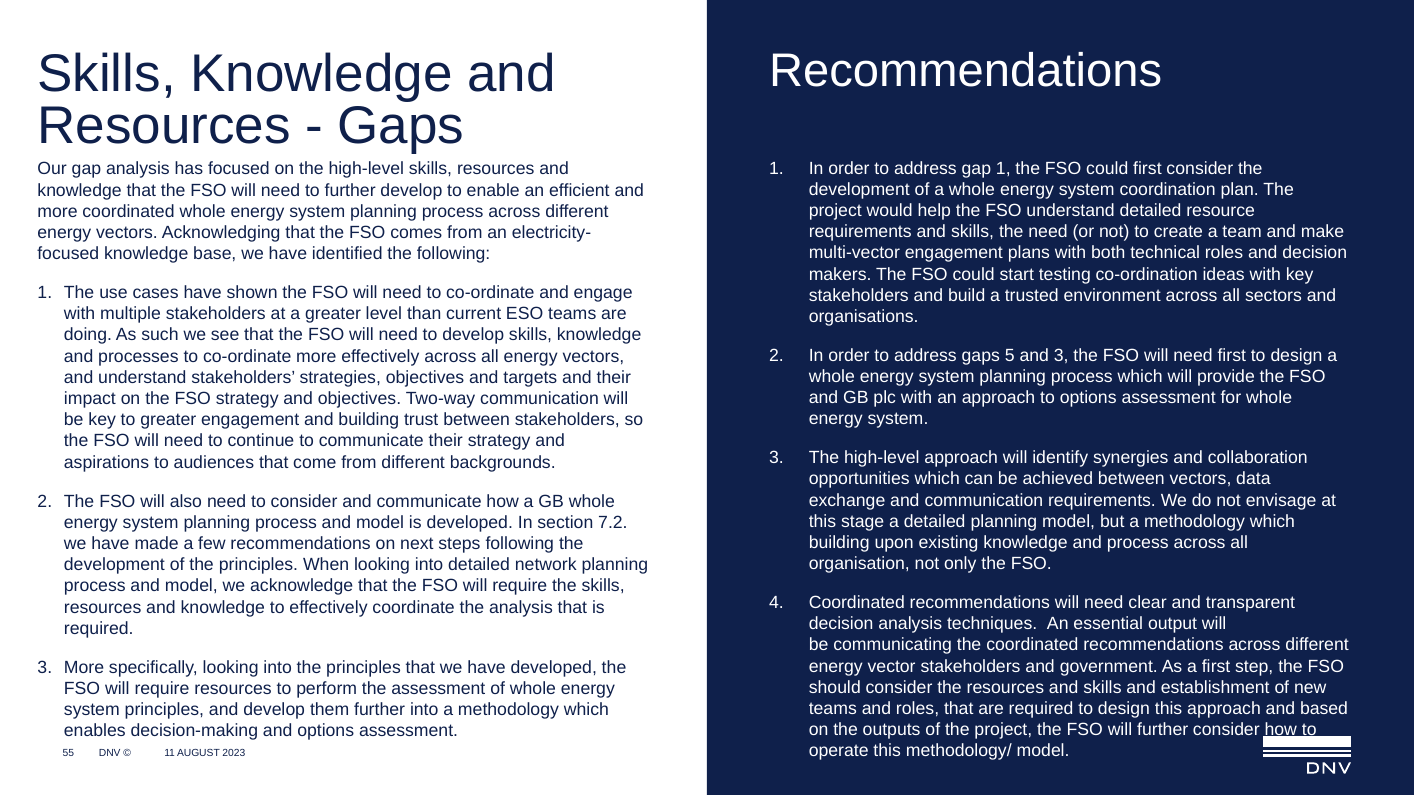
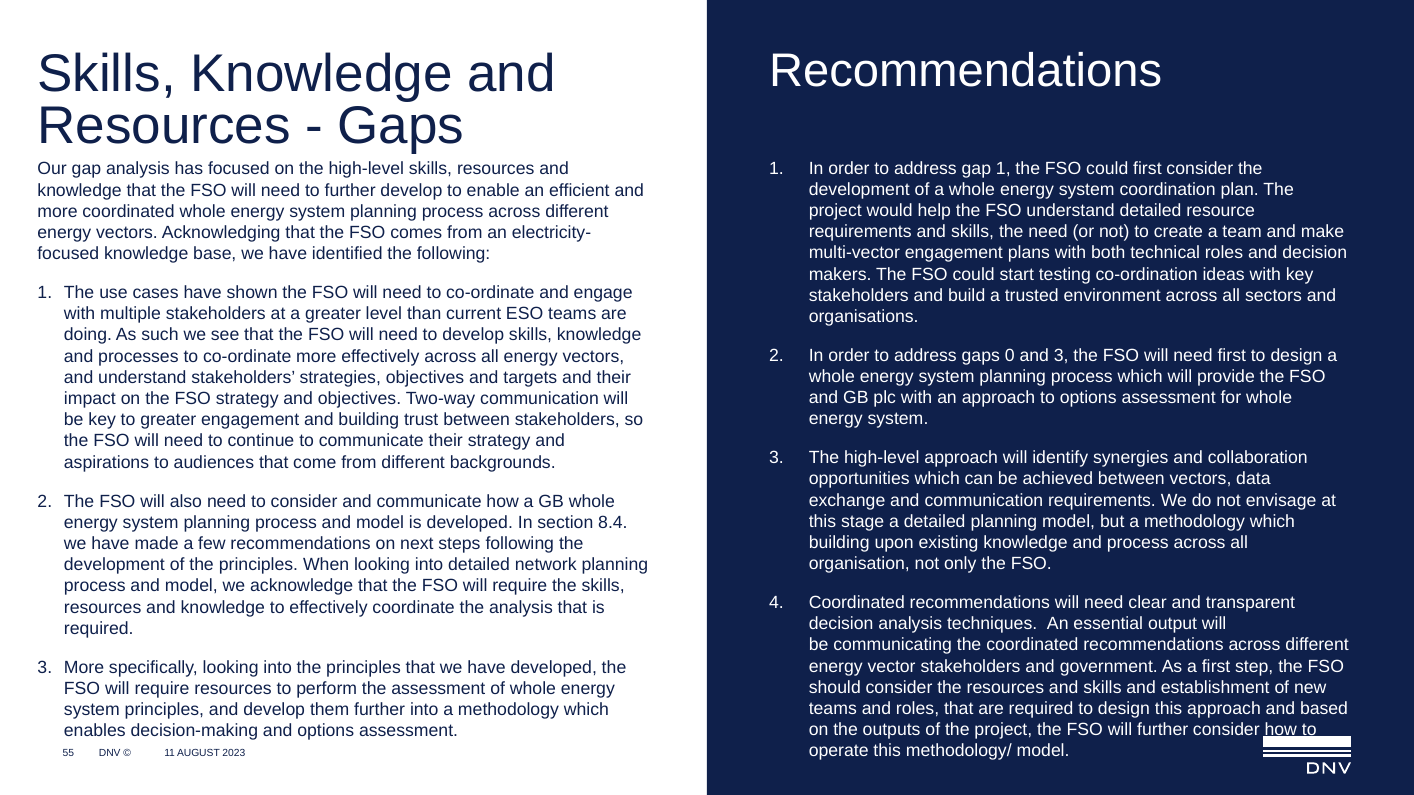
5: 5 -> 0 (1010, 356)
7.2: 7.2 -> 8.4 (613, 523)
